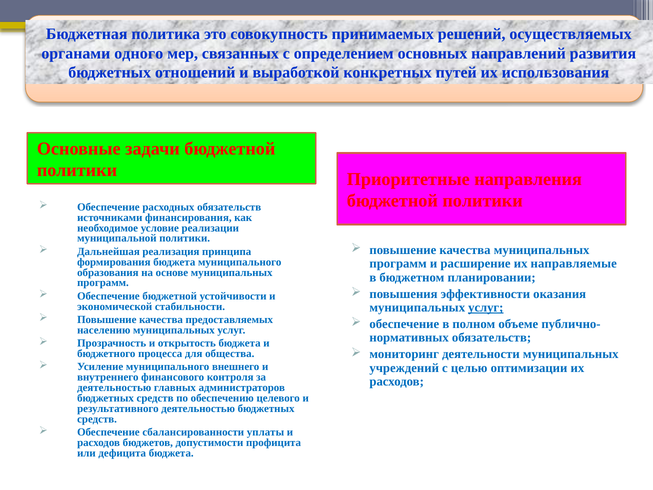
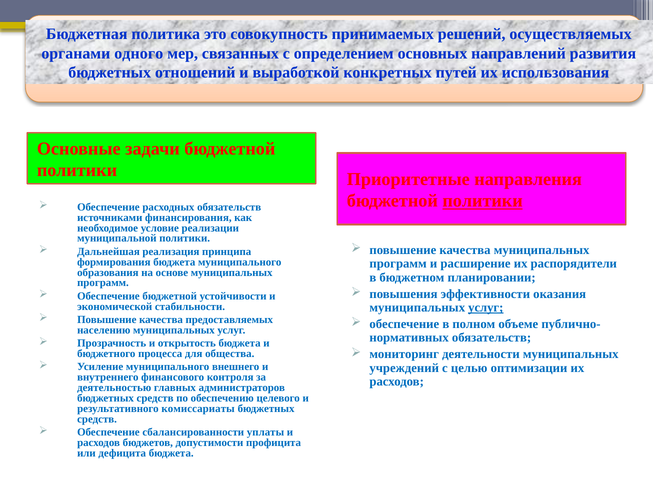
политики underline: none -> present (483, 201)
направляемые: направляемые -> распорядители (574, 264)
результативного деятельностью: деятельностью -> комиссариаты (198, 408)
